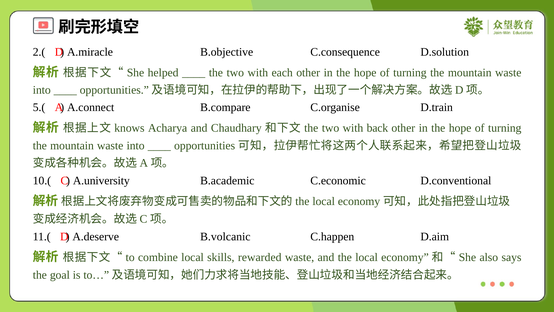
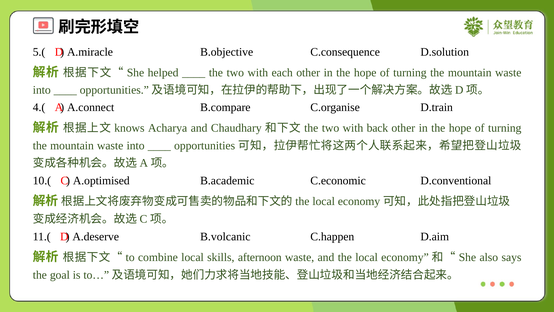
2.(: 2.( -> 5.( (39, 52)
5.(: 5.( -> 4.( (39, 107)
A.university: A.university -> A.optimised (101, 180)
rewarded: rewarded -> afternoon (260, 257)
